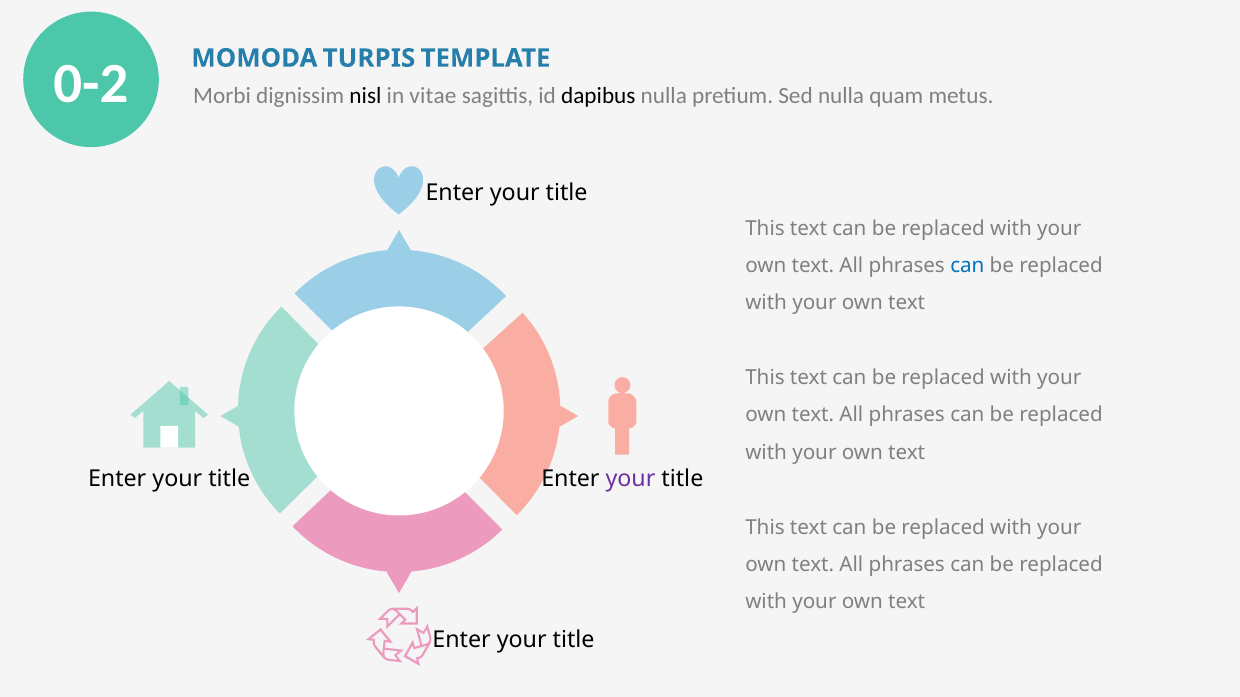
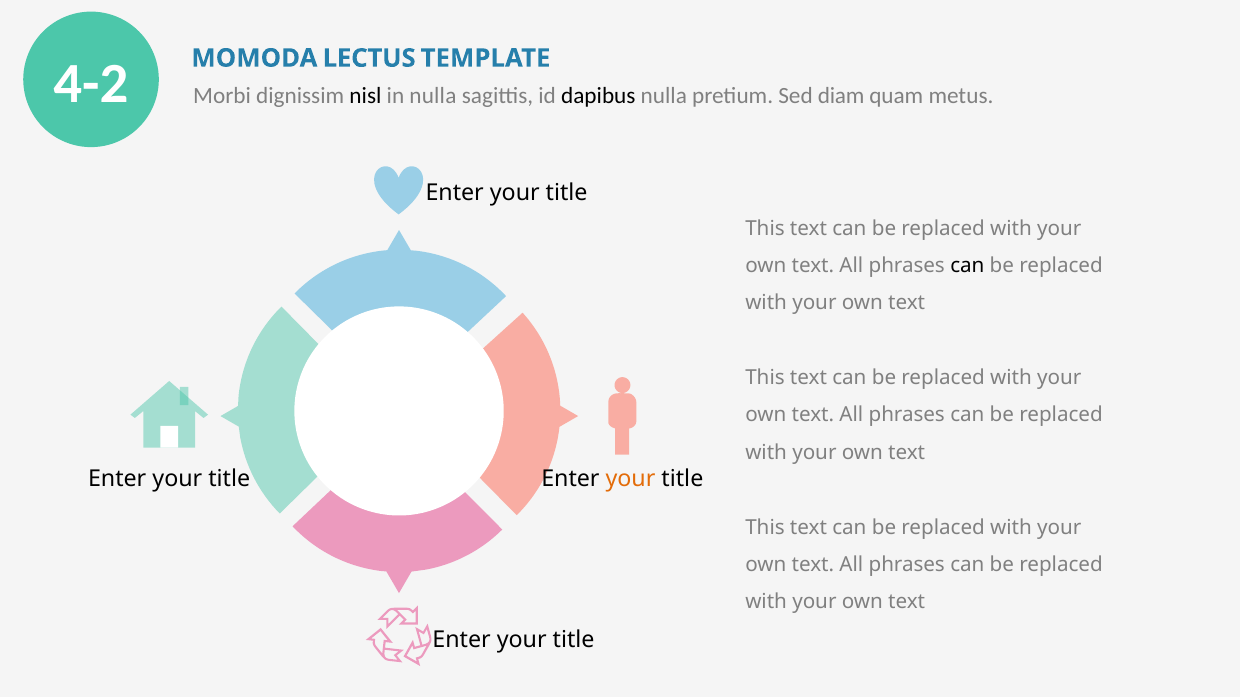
0-2: 0-2 -> 4-2 (91, 83)
TURPIS: TURPIS -> LECTUS (369, 58)
in vitae: vitae -> nulla (433, 96)
Sed nulla: nulla -> diam (841, 96)
can colour: blue -> black (967, 266)
your colour: purple -> orange (631, 479)
